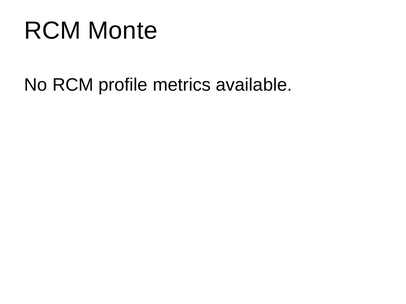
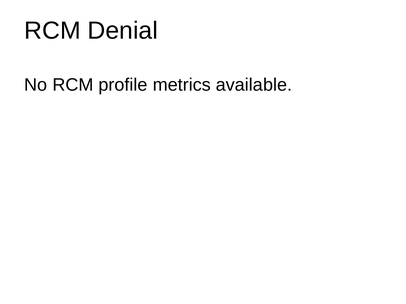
Monte: Monte -> Denial (123, 31)
